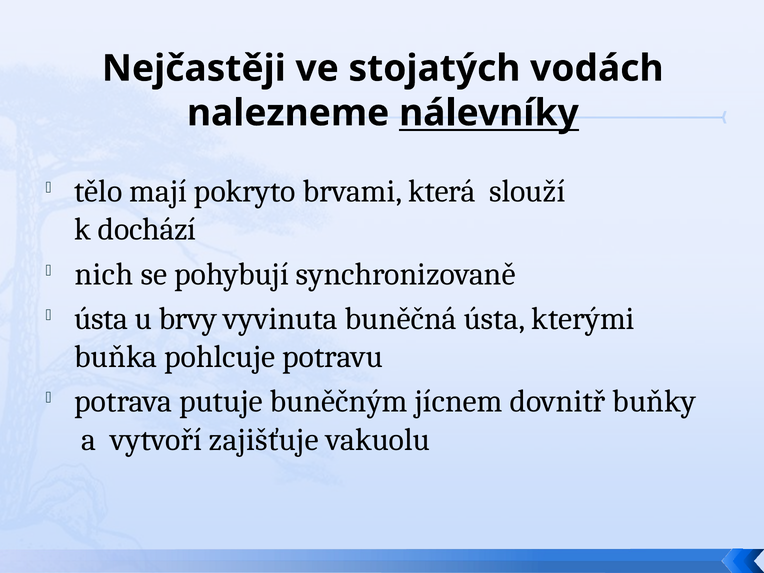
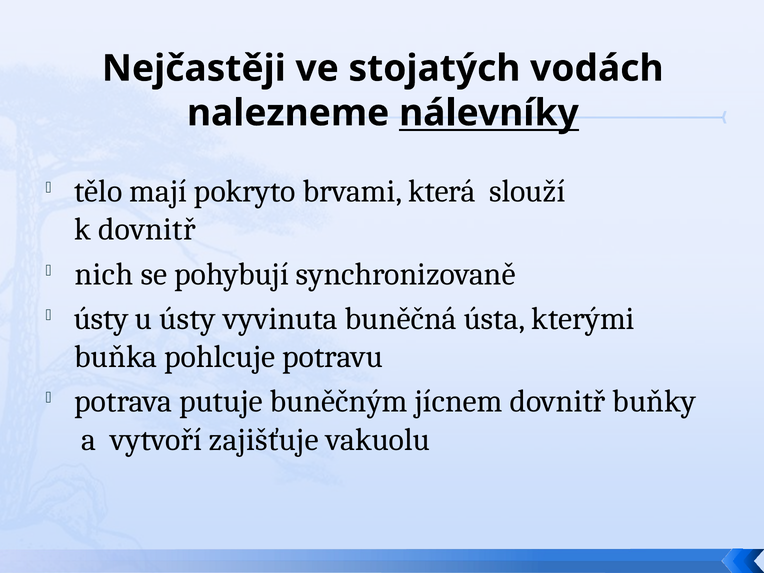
k dochází: dochází -> dovnitř (147, 229)
ústa: ústa -> ústy (101, 319)
u brvy: brvy -> ústy (187, 319)
